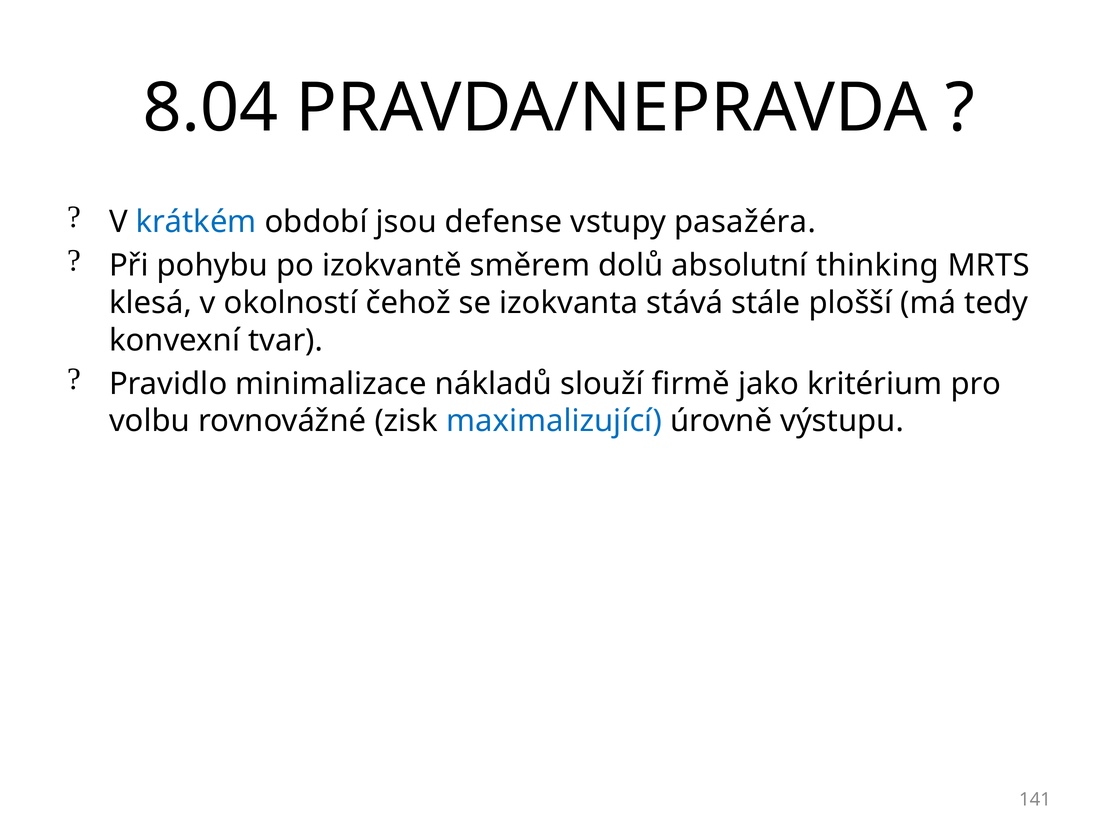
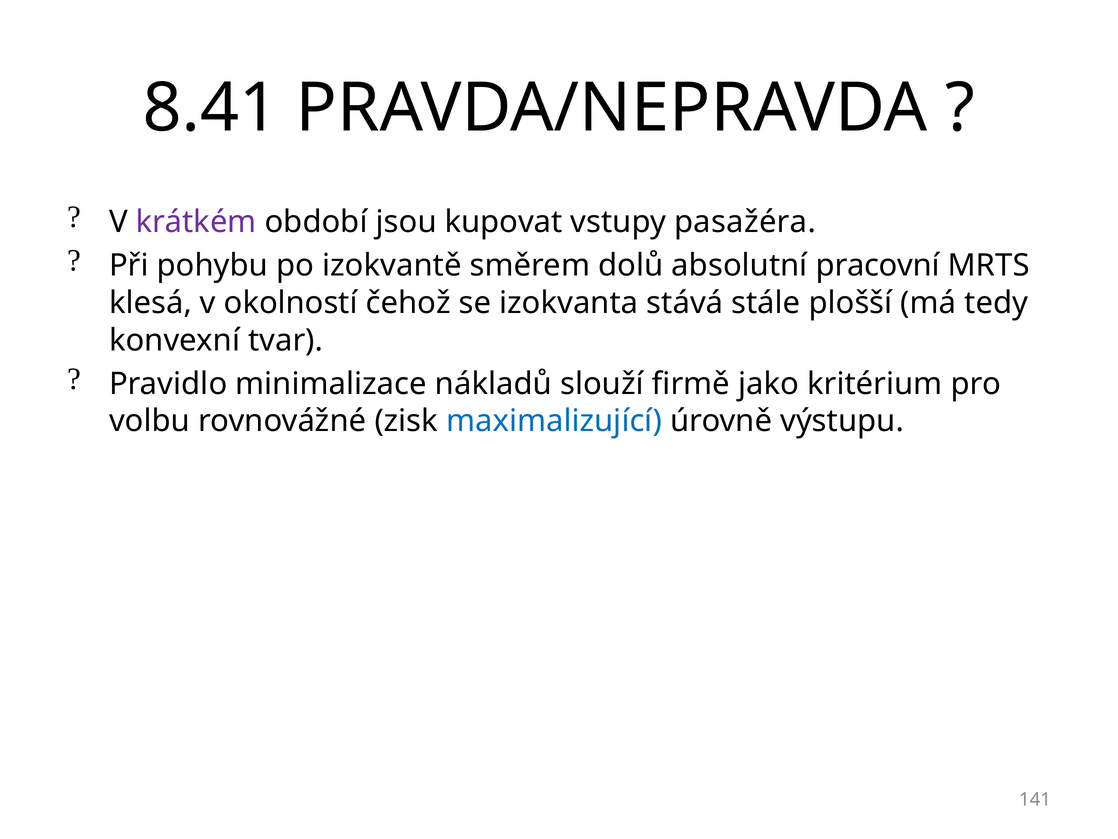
8.04: 8.04 -> 8.41 (210, 108)
krátkém colour: blue -> purple (196, 222)
defense: defense -> kupovat (504, 222)
thinking: thinking -> pracovní (878, 266)
